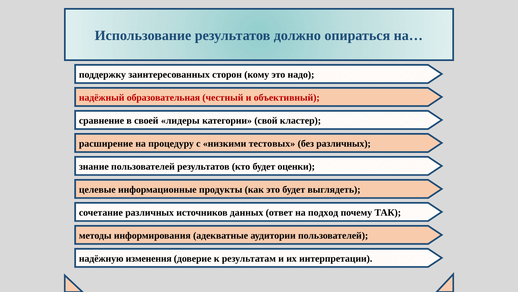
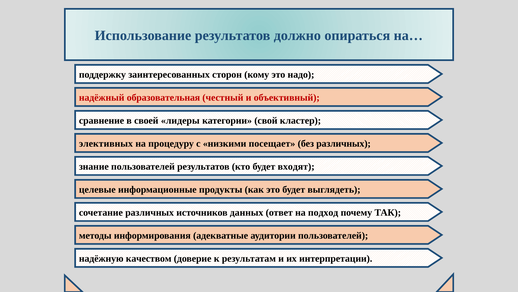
расширение: расширение -> элективных (106, 143)
тестовых: тестовых -> посещает (272, 143)
оценки: оценки -> входят (296, 166)
изменения: изменения -> качеством (149, 258)
